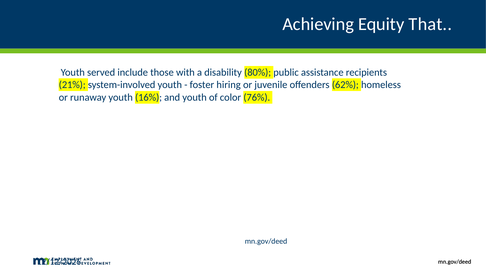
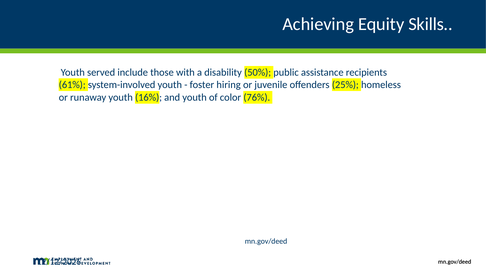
That: That -> Skills (431, 24)
80%: 80% -> 50% (258, 72)
21%: 21% -> 61% (72, 85)
62%: 62% -> 25% (345, 85)
